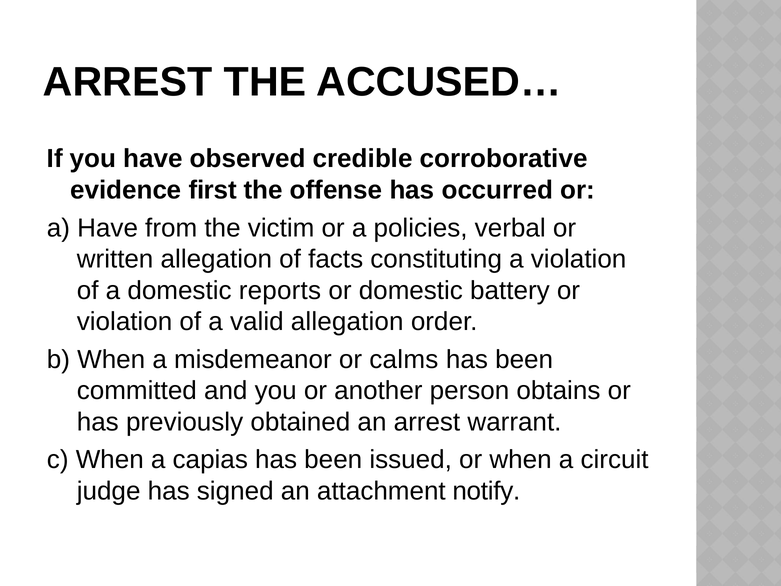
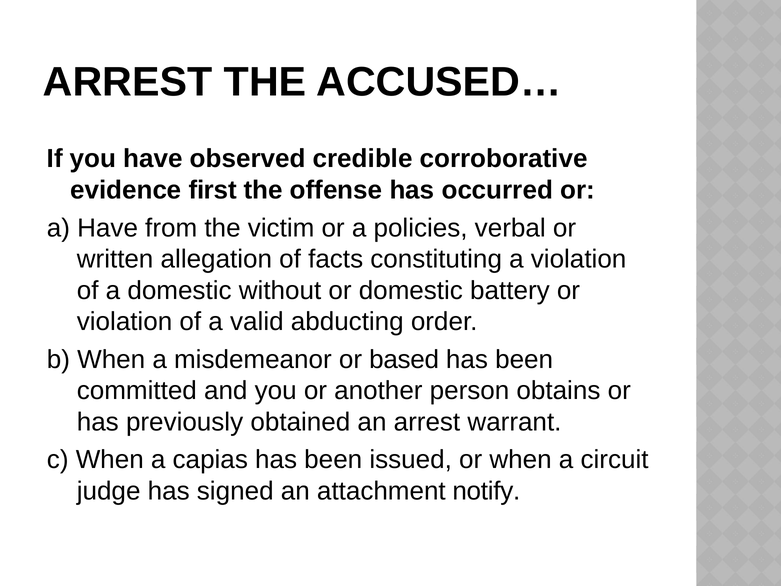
reports: reports -> without (280, 290)
valid allegation: allegation -> abducting (347, 322)
calms: calms -> based (404, 359)
